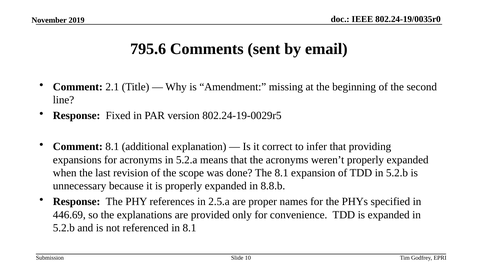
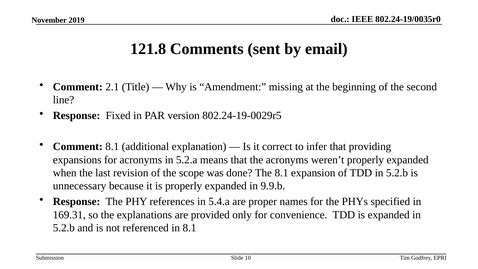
795.6: 795.6 -> 121.8 (148, 49)
8.8.b: 8.8.b -> 9.9.b (273, 186)
2.5.a: 2.5.a -> 5.4.a (219, 201)
446.69: 446.69 -> 169.31 (69, 215)
